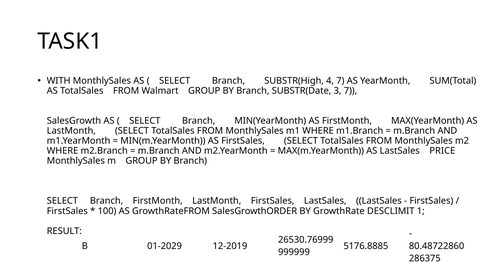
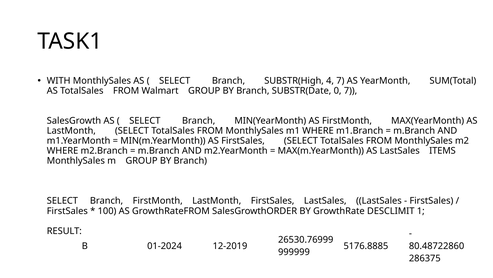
3: 3 -> 0 (338, 91)
PRICE: PRICE -> ITEMS (442, 151)
01-2029: 01-2029 -> 01-2024 (165, 245)
